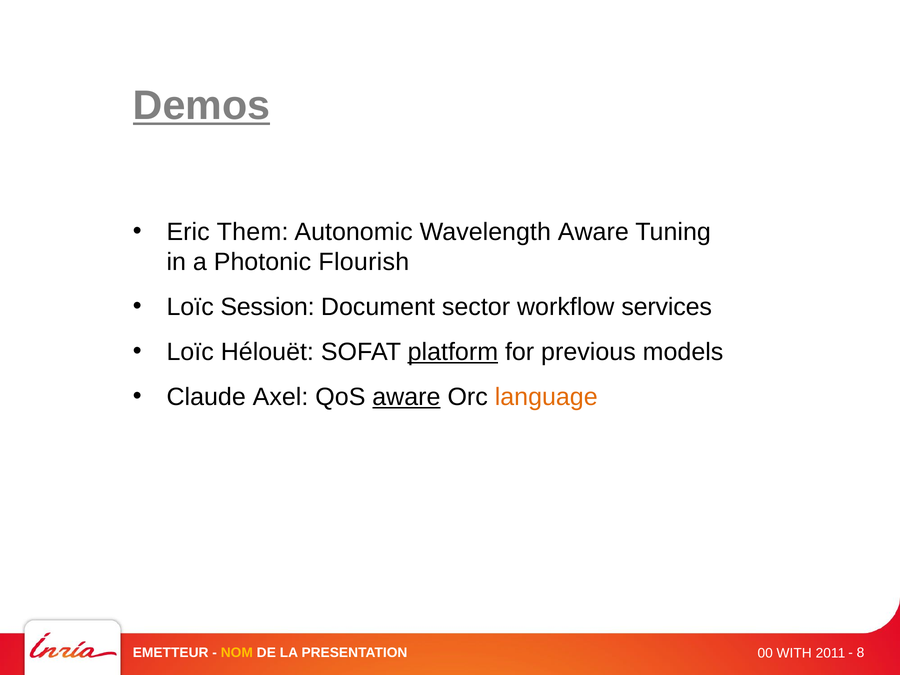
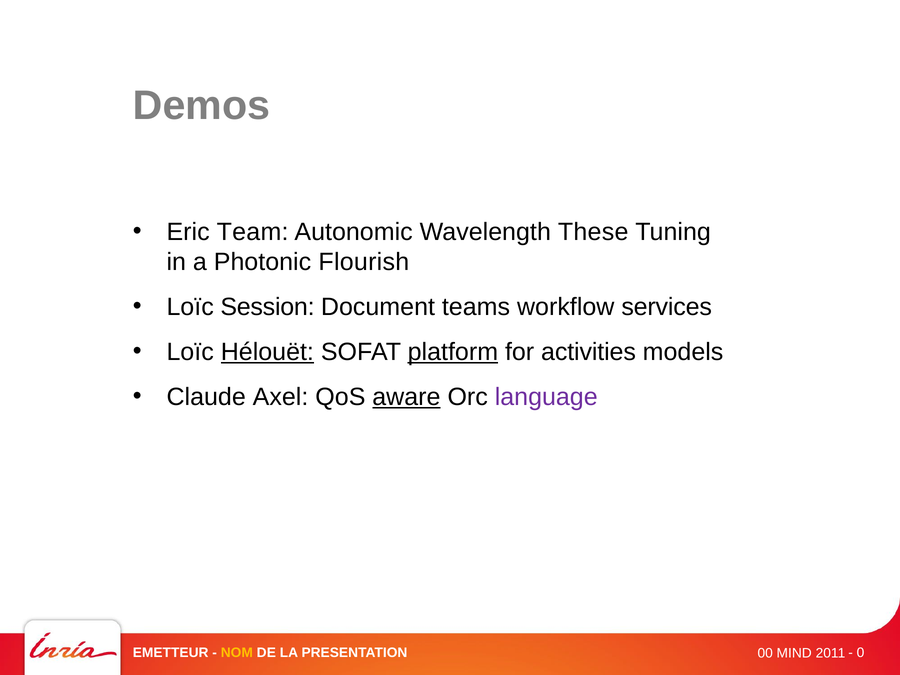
Demos underline: present -> none (202, 106)
Them: Them -> Team (253, 232)
Wavelength Aware: Aware -> These (593, 232)
sector: sector -> teams (476, 307)
Hélouët underline: none -> present (267, 352)
previous: previous -> activities (589, 352)
language colour: orange -> purple (546, 397)
WITH: WITH -> MIND (794, 653)
8: 8 -> 0 (860, 653)
